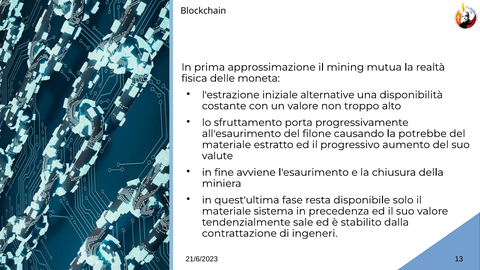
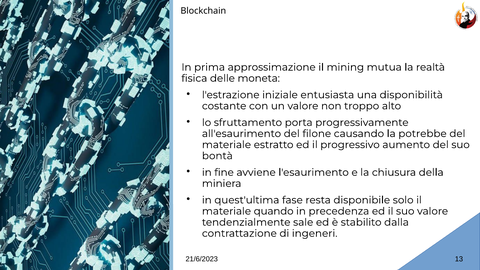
alternative: alternative -> entusiasta (327, 95)
valute: valute -> bontà (217, 156)
sistema: sistema -> quando (274, 211)
